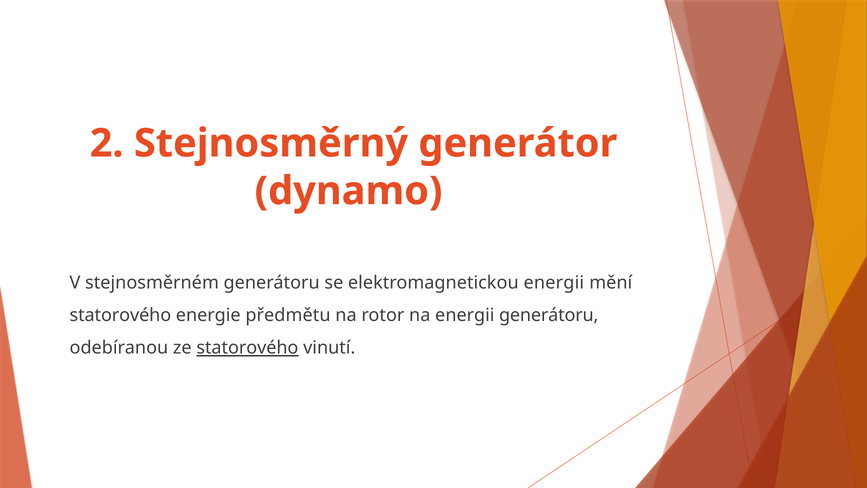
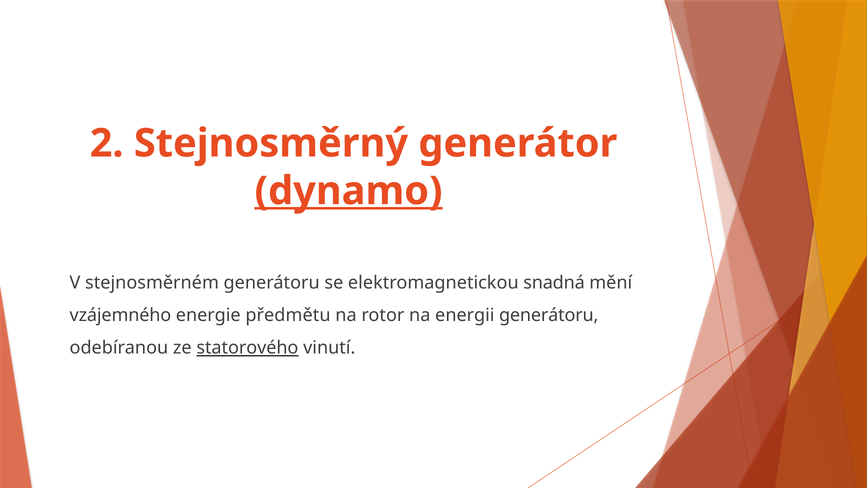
dynamo underline: none -> present (349, 191)
elektromagnetickou energii: energii -> snadná (554, 283)
statorového: statorového -> vzájemného (120, 315)
